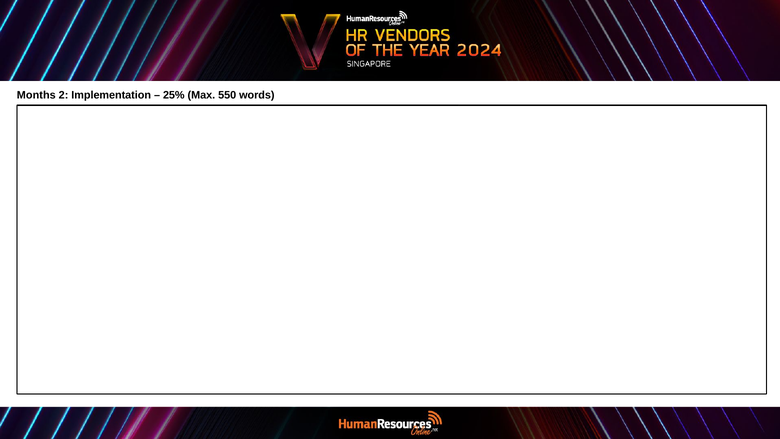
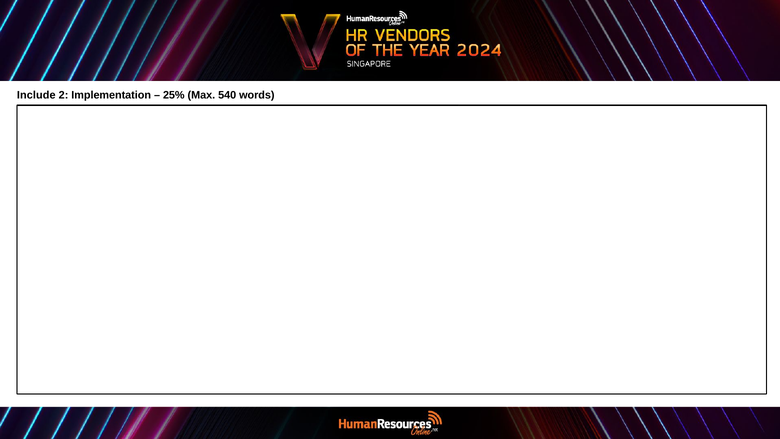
Months: Months -> Include (36, 95)
550: 550 -> 540 (227, 95)
